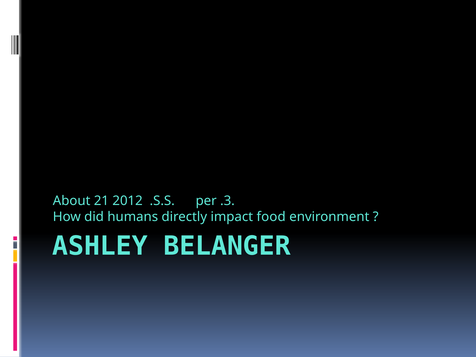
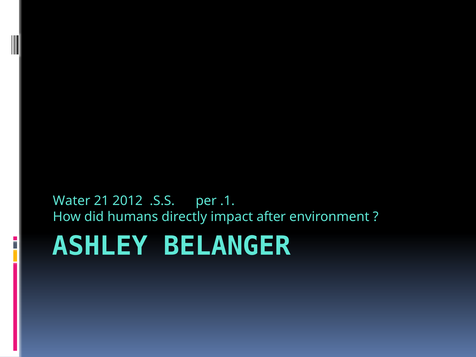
About: About -> Water (72, 201)
.3: .3 -> .1 (227, 201)
food: food -> after (271, 217)
